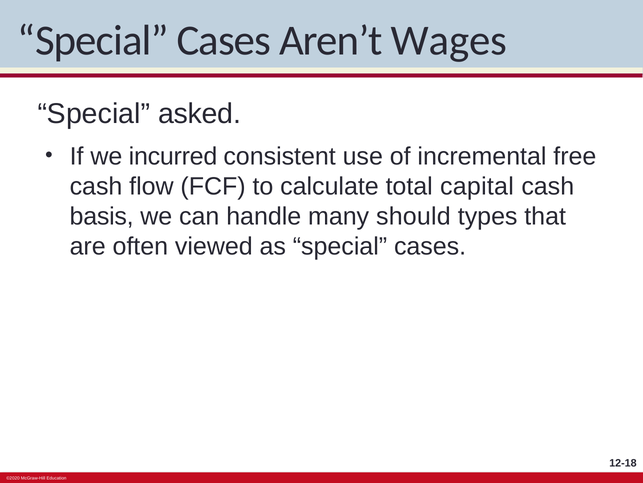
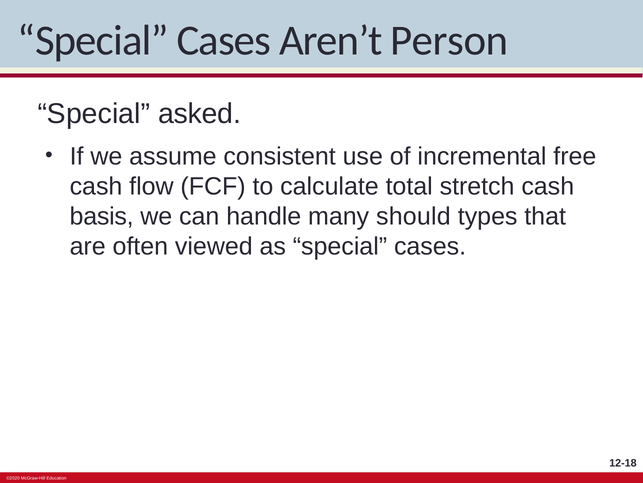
Wages: Wages -> Person (449, 40)
incurred: incurred -> assume (173, 156)
capital: capital -> stretch (477, 186)
